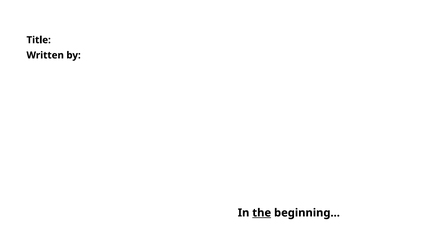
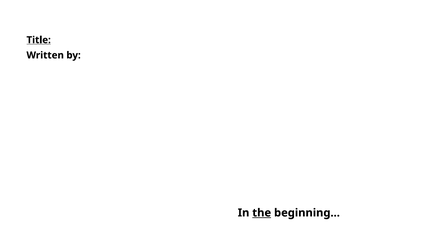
Title underline: none -> present (39, 40)
